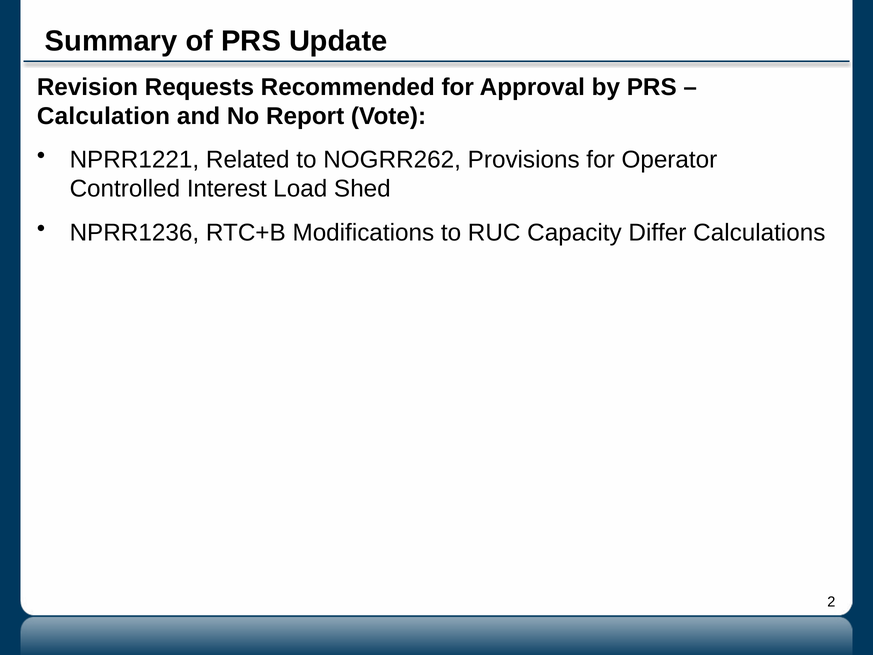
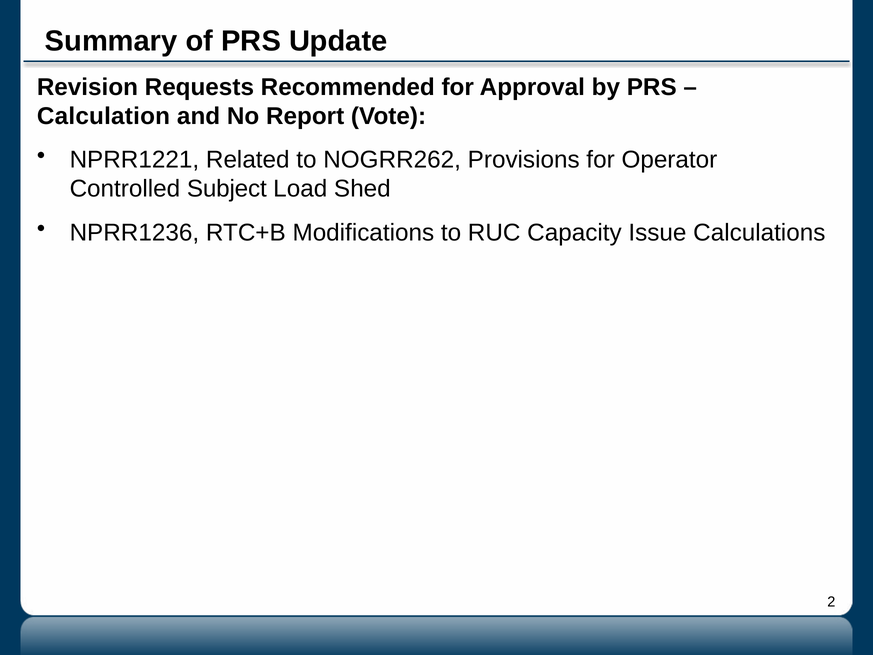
Interest: Interest -> Subject (227, 189)
Differ: Differ -> Issue (657, 233)
